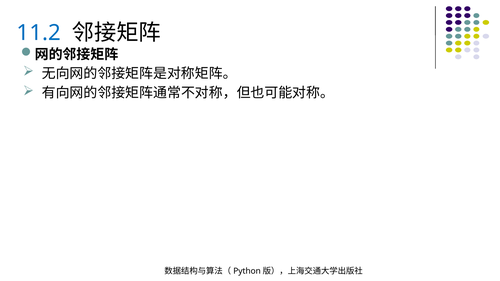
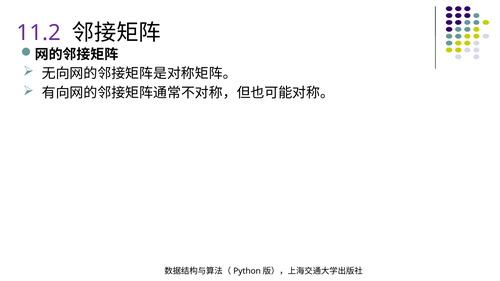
11.2 colour: blue -> purple (39, 33)
